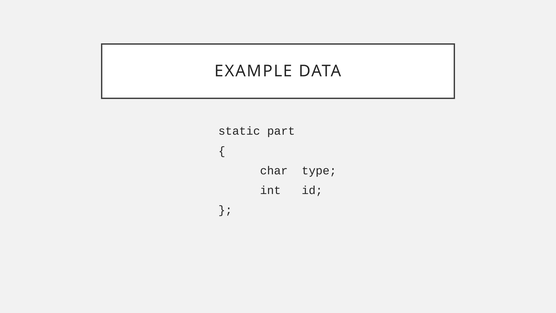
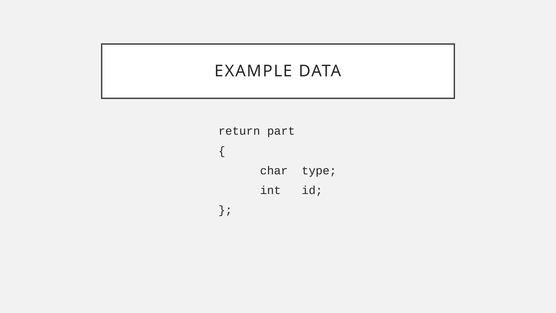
static: static -> return (239, 131)
